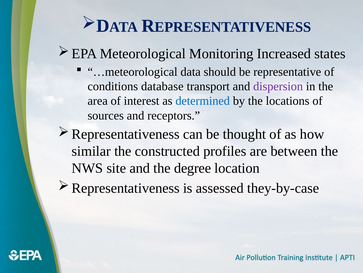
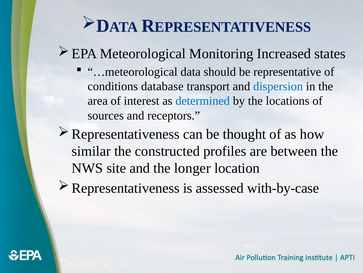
dispersion colour: purple -> blue (278, 86)
degree: degree -> longer (192, 168)
they-by-case: they-by-case -> with-by-case (283, 188)
